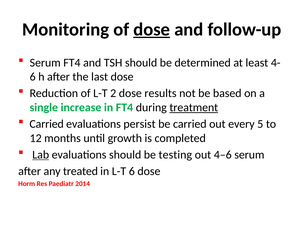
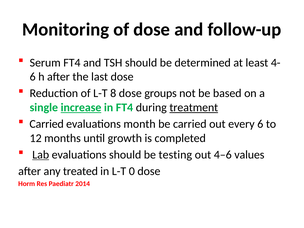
dose underline: present -> none (152, 29)
2: 2 -> 8 (113, 93)
results: results -> groups (161, 93)
increase underline: none -> present (81, 107)
persist: persist -> month (140, 124)
every 5: 5 -> 6 (260, 124)
4–6 serum: serum -> values (249, 155)
L-T 6: 6 -> 0 (132, 171)
